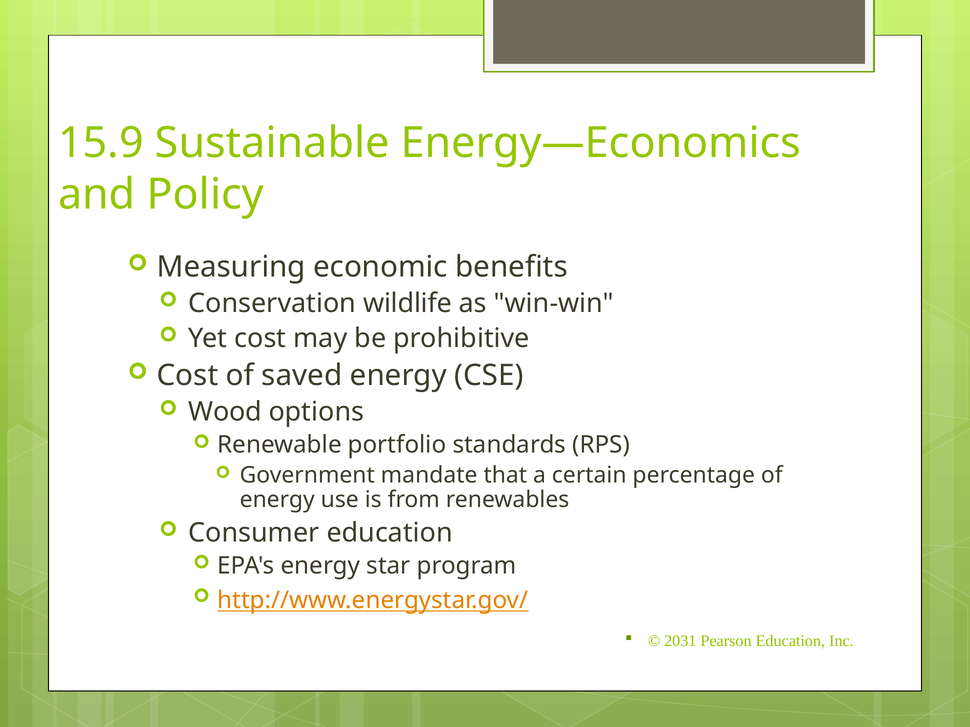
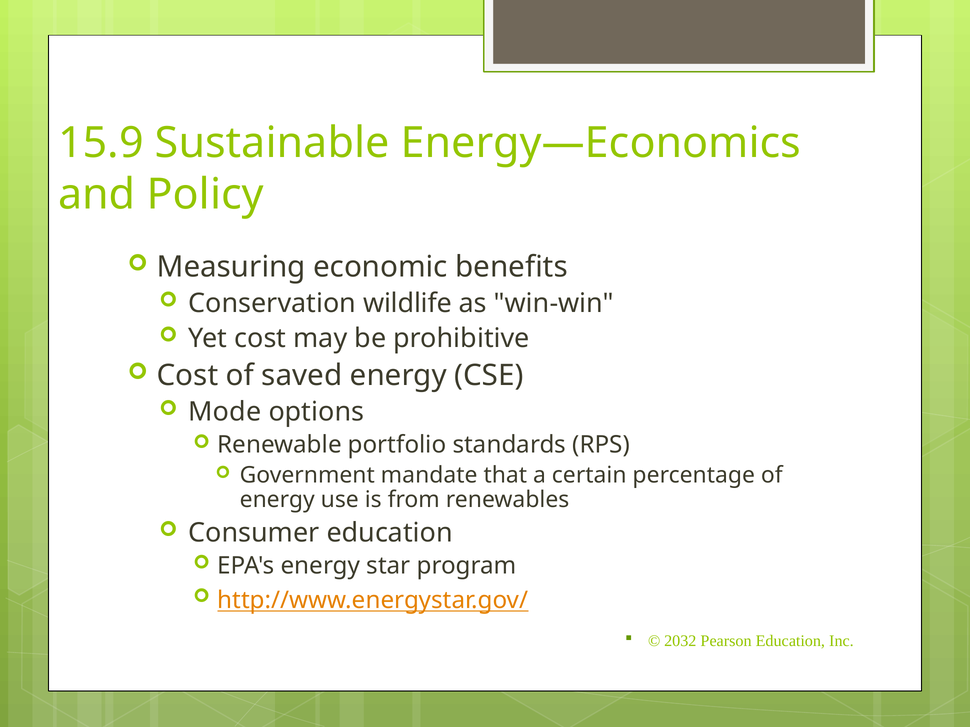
Wood: Wood -> Mode (225, 412)
2031: 2031 -> 2032 (680, 641)
